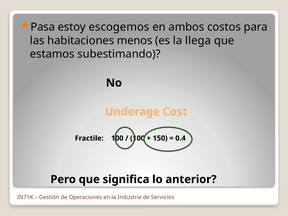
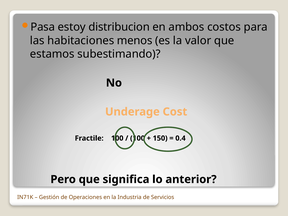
escogemos: escogemos -> distribucion (119, 27)
llega: llega -> valor (198, 41)
